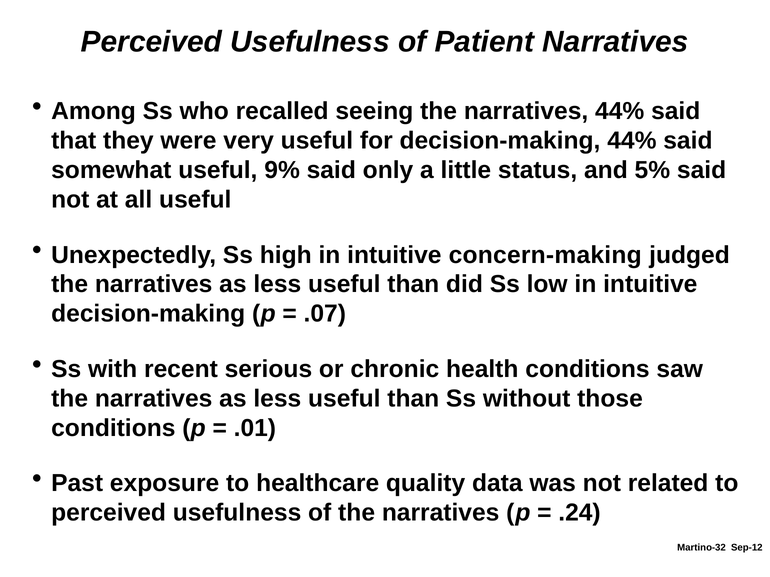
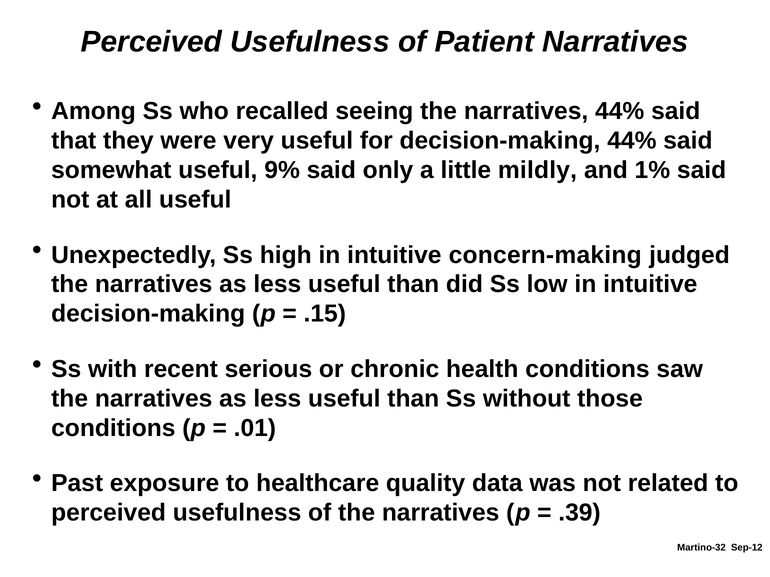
status: status -> mildly (537, 170)
5%: 5% -> 1% (652, 170)
.07: .07 -> .15 (325, 314)
.24: .24 -> .39 (579, 513)
